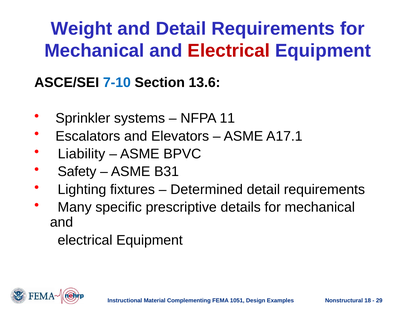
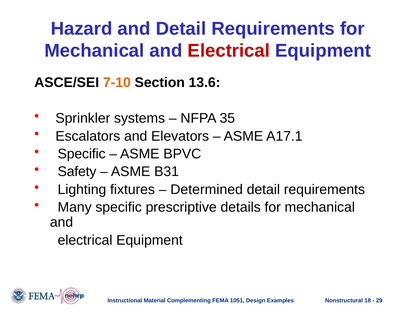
Weight: Weight -> Hazard (82, 29)
7-10 colour: blue -> orange (117, 83)
11: 11 -> 35 (227, 118)
Liability: Liability -> Specific (82, 154)
